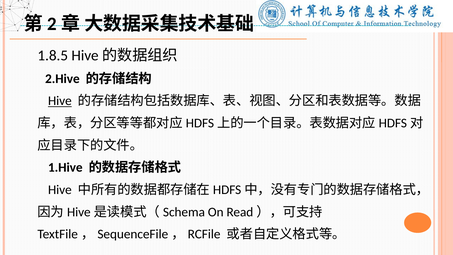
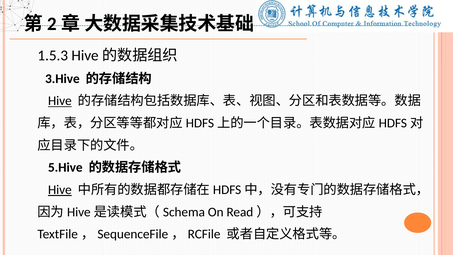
1.8.5: 1.8.5 -> 1.5.3 (53, 55)
2.Hive: 2.Hive -> 3.Hive (62, 79)
1.Hive: 1.Hive -> 5.Hive (65, 167)
Hive underline: none -> present (60, 190)
